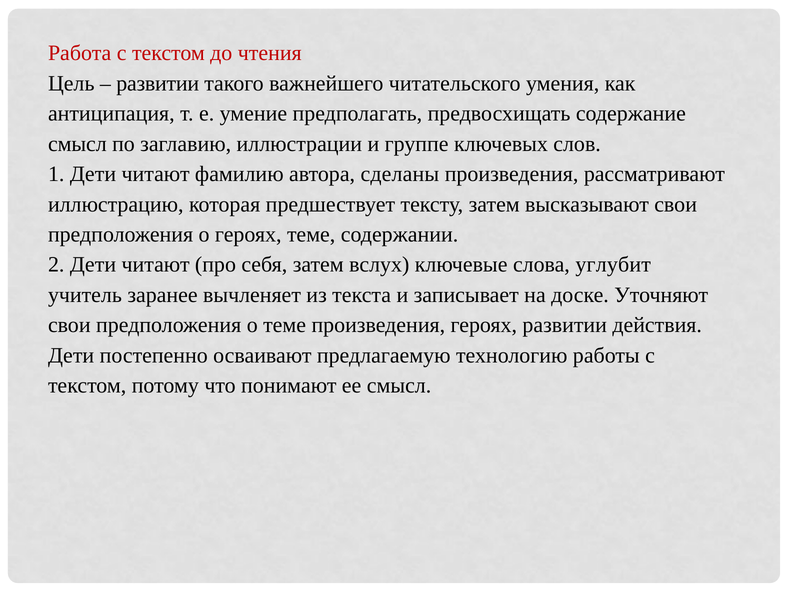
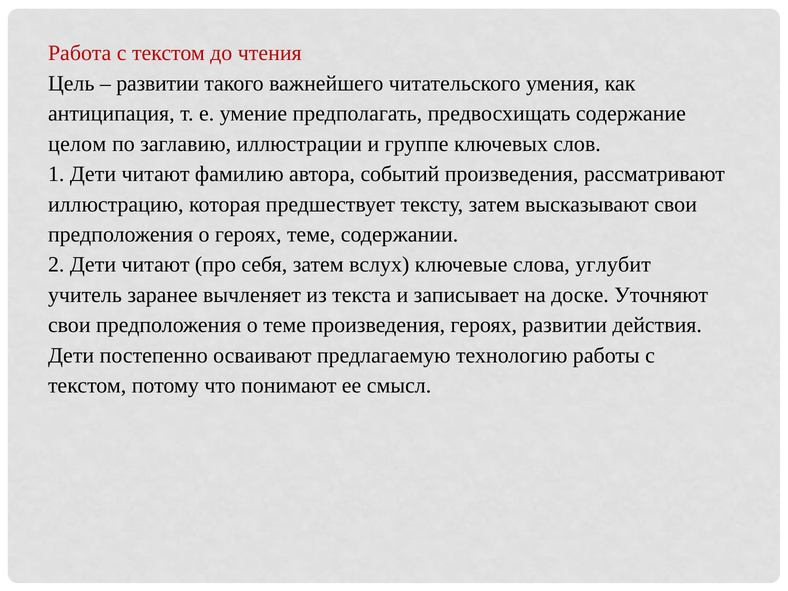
смысл: смысл -> целом (77, 144)
сделаны: сделаны -> событий (400, 174)
